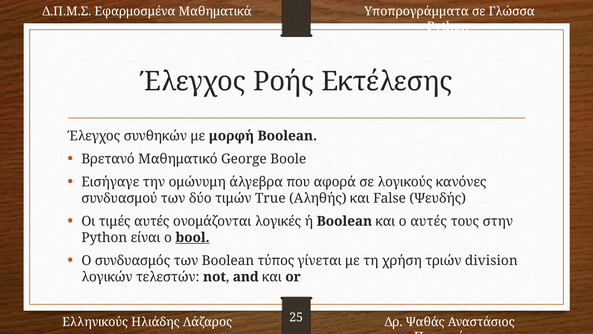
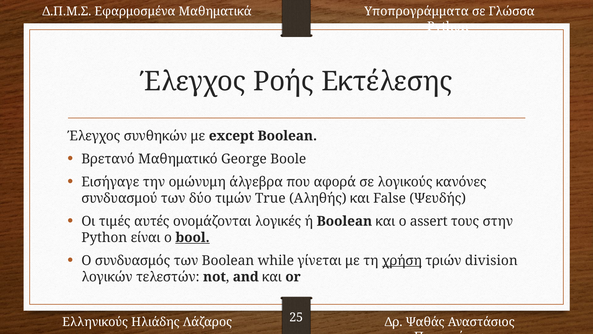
μορφή: μορφή -> except (231, 136)
ο αυτές: αυτές -> assert (429, 221)
τύπος: τύπος -> while (276, 260)
χρήση underline: none -> present (402, 260)
